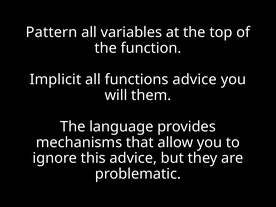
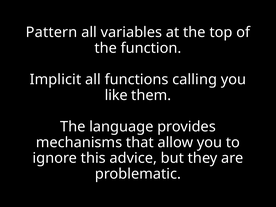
functions advice: advice -> calling (195, 79)
will: will -> like (116, 95)
